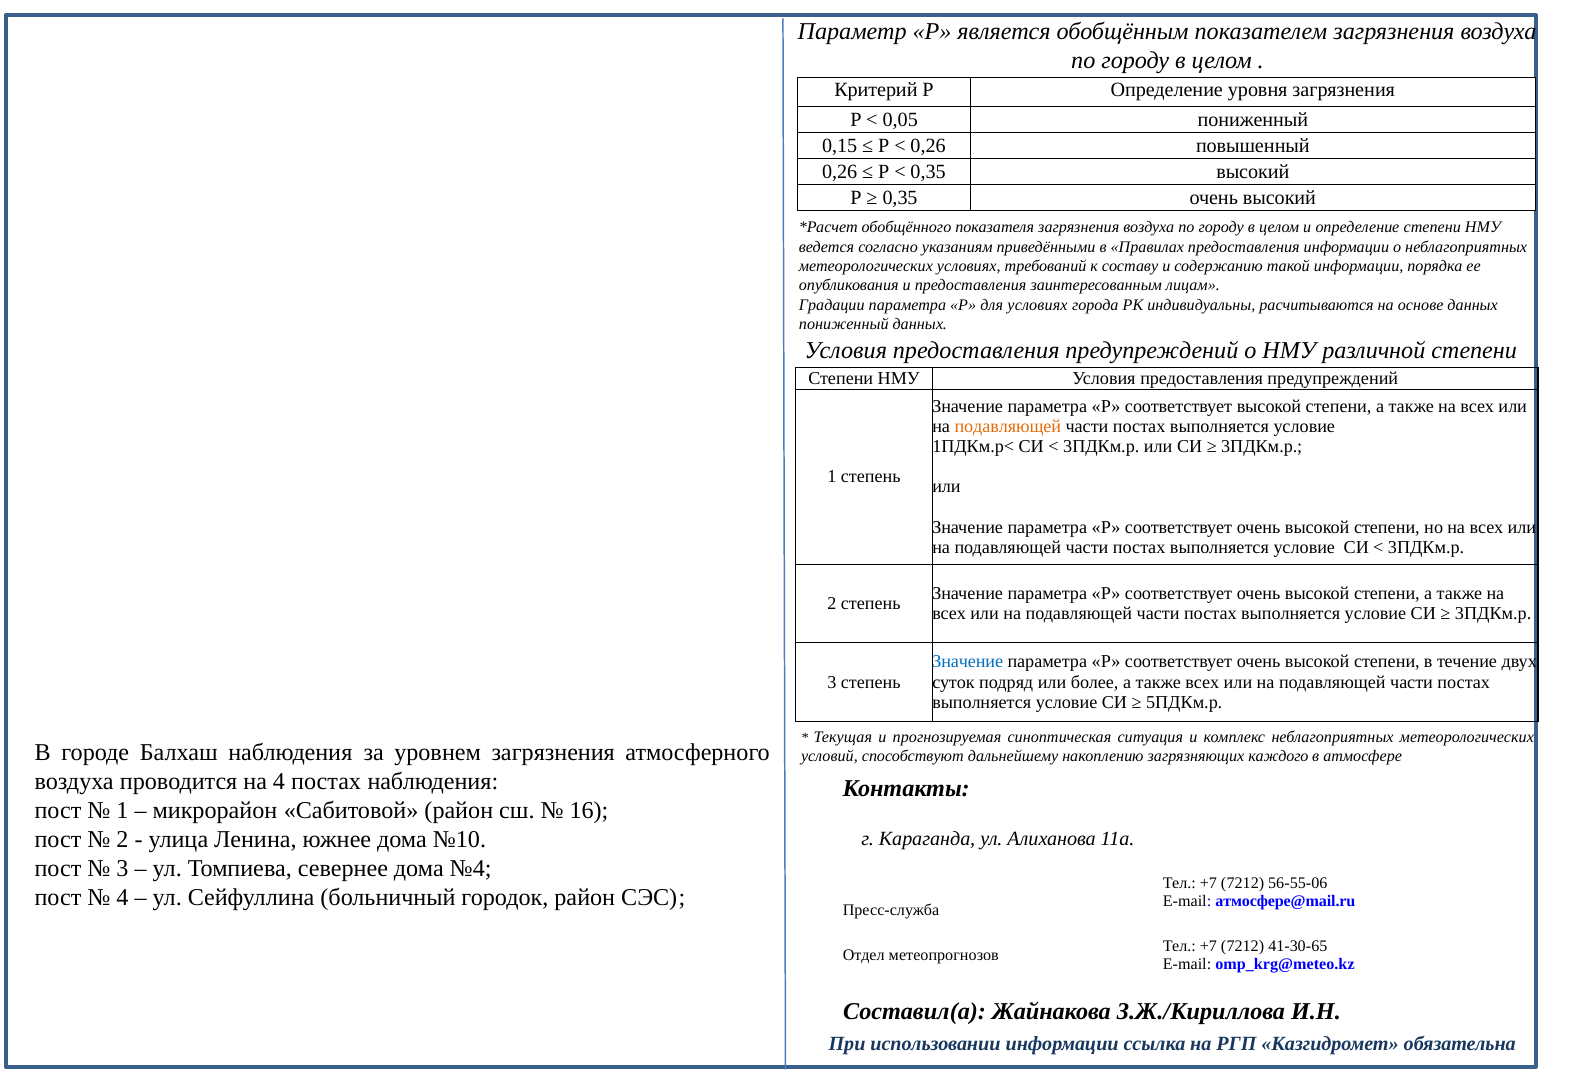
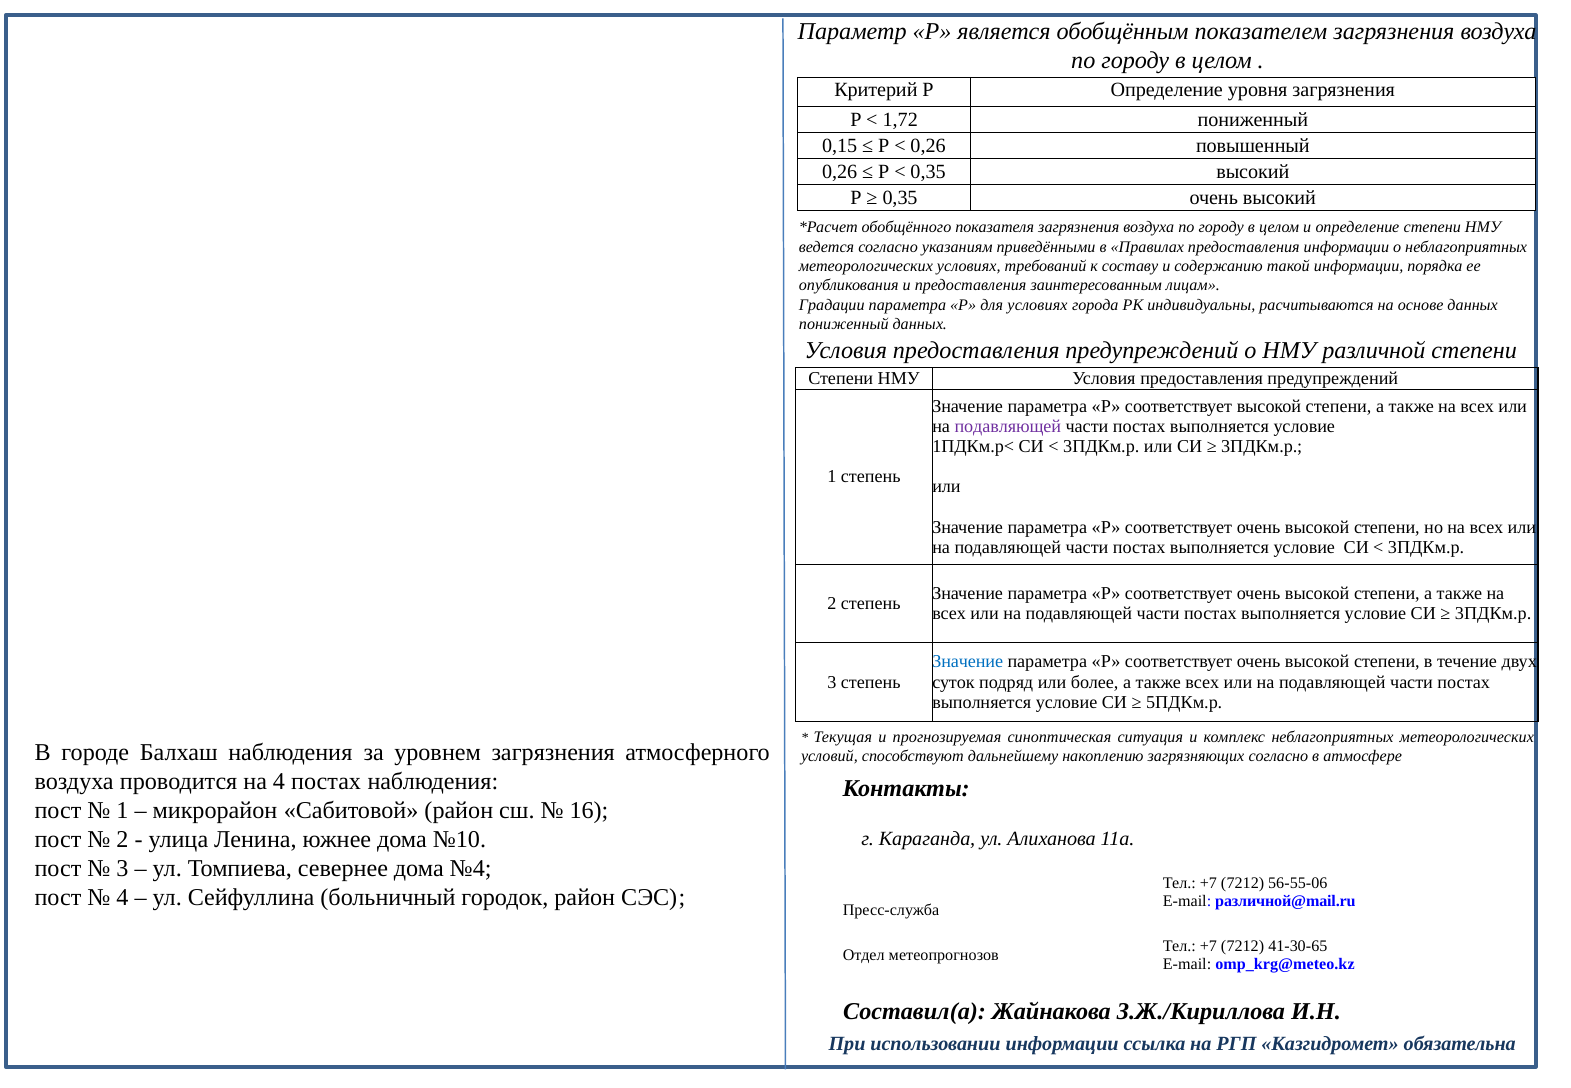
0,05: 0,05 -> 1,72 (900, 120)
подавляющей colour: orange -> purple (1008, 426)
загрязняющих каждого: каждого -> согласно (1278, 756)
атмосфере@mail.ru: атмосфере@mail.ru -> различной@mail.ru (1285, 901)
